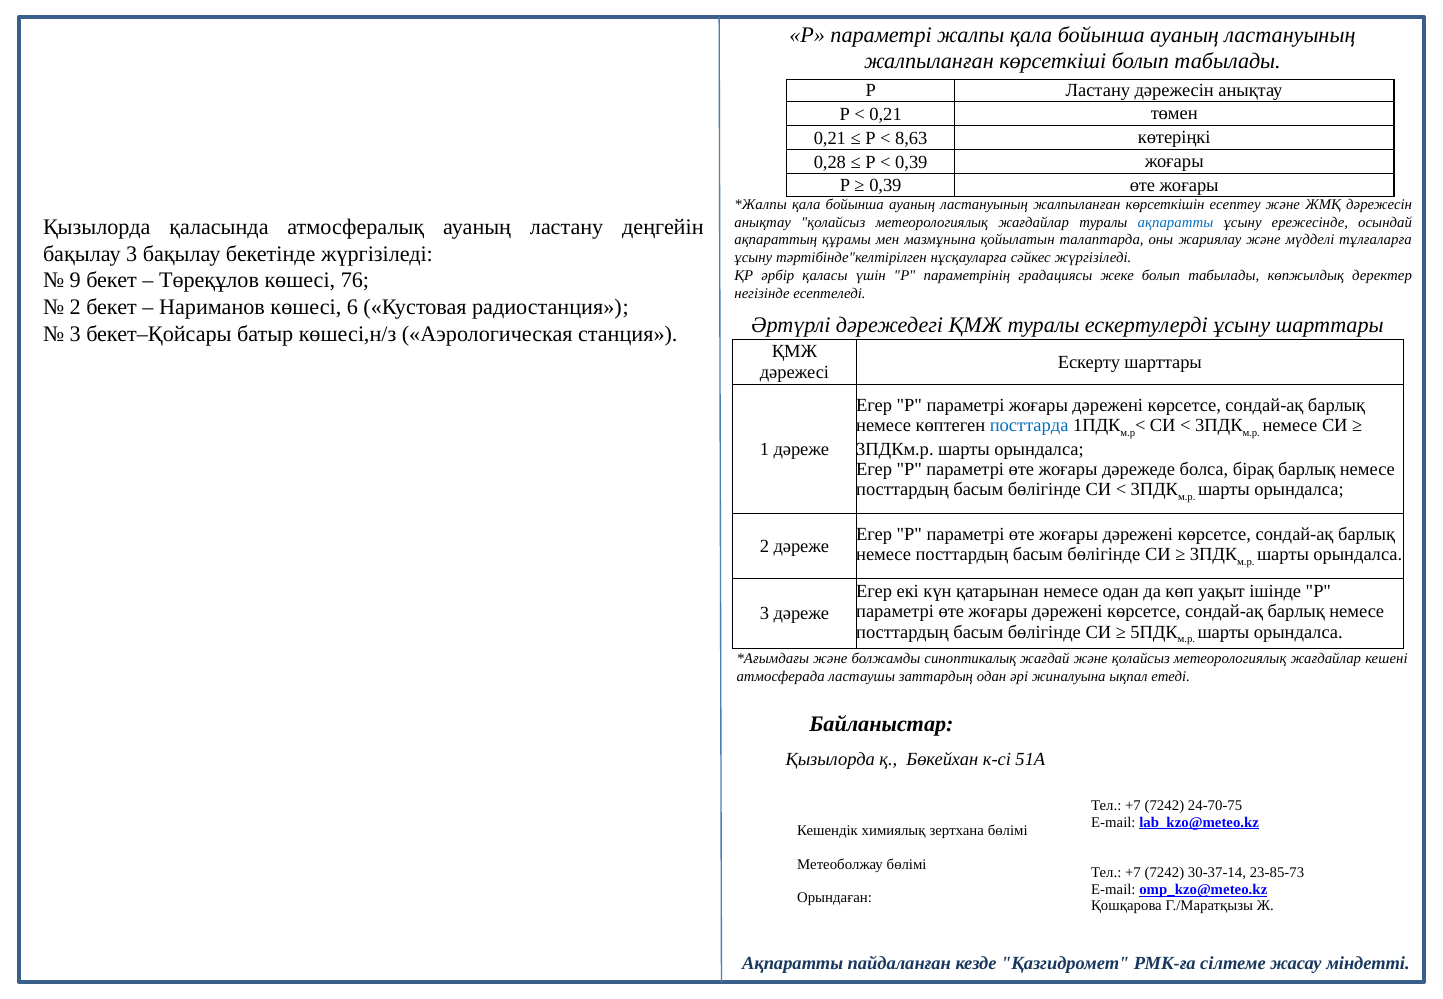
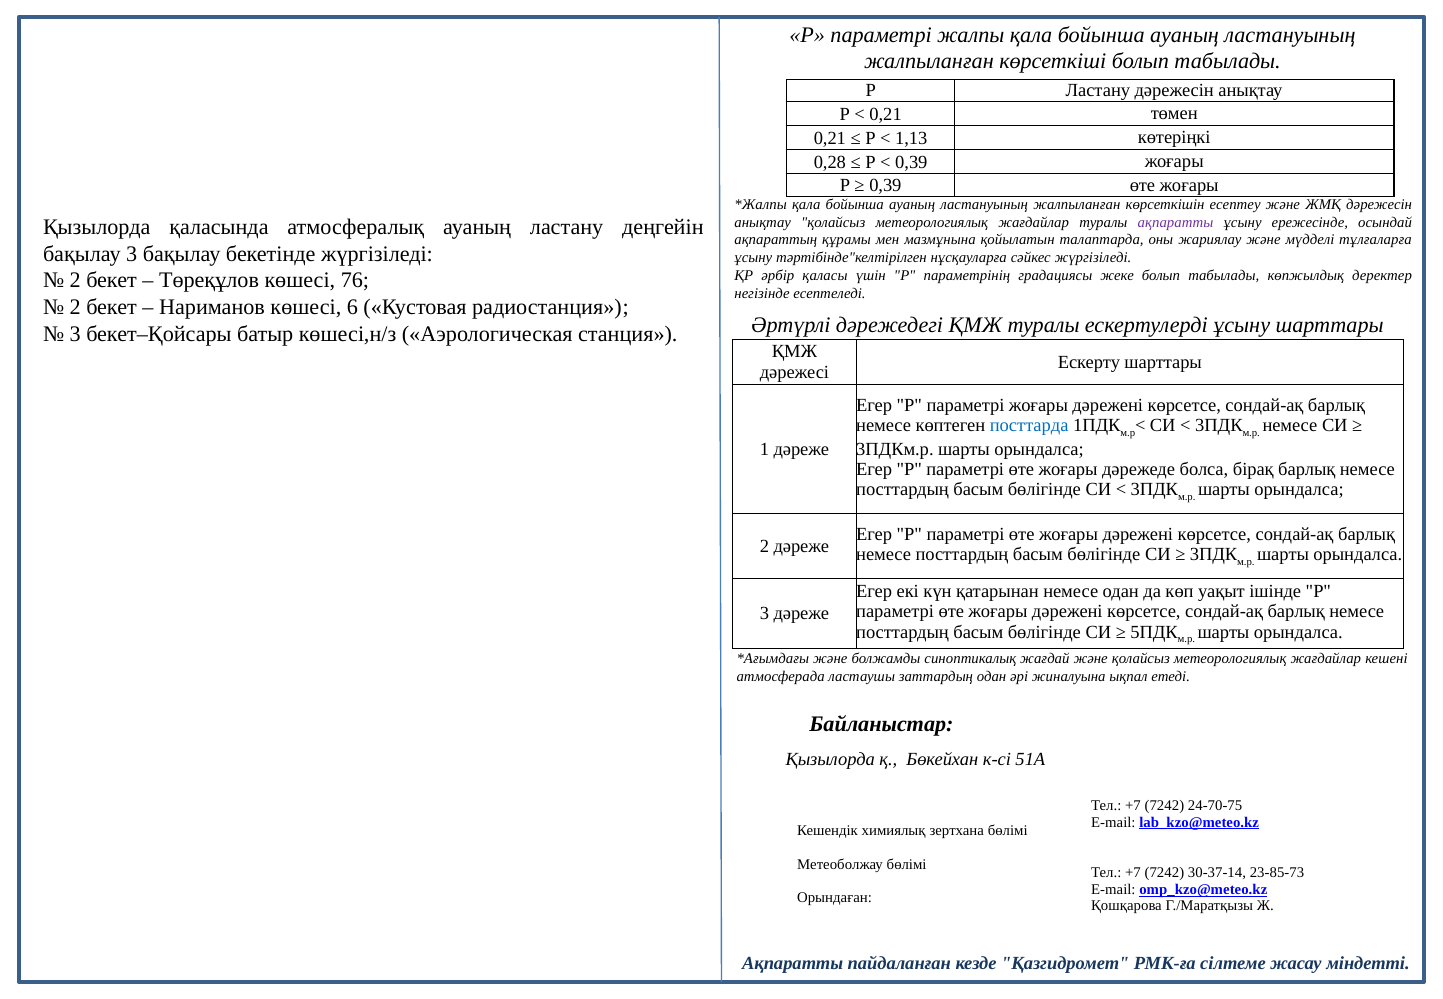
8,63: 8,63 -> 1,13 (911, 138)
ақпаратты colour: blue -> purple (1176, 222)
9: 9 -> 2 (75, 280)
